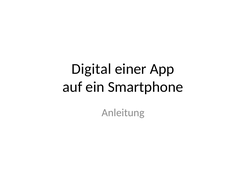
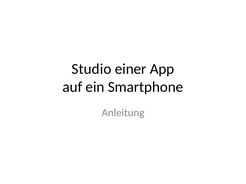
Digital: Digital -> Studio (91, 69)
